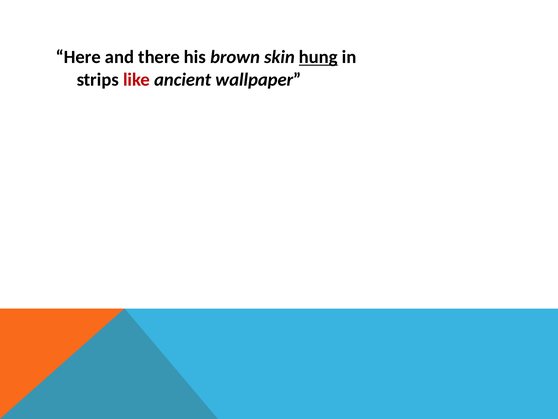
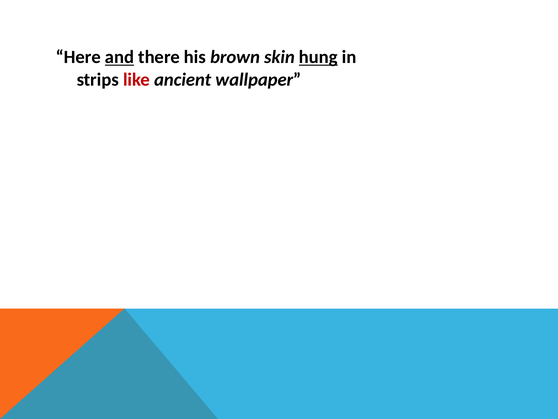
and underline: none -> present (119, 57)
